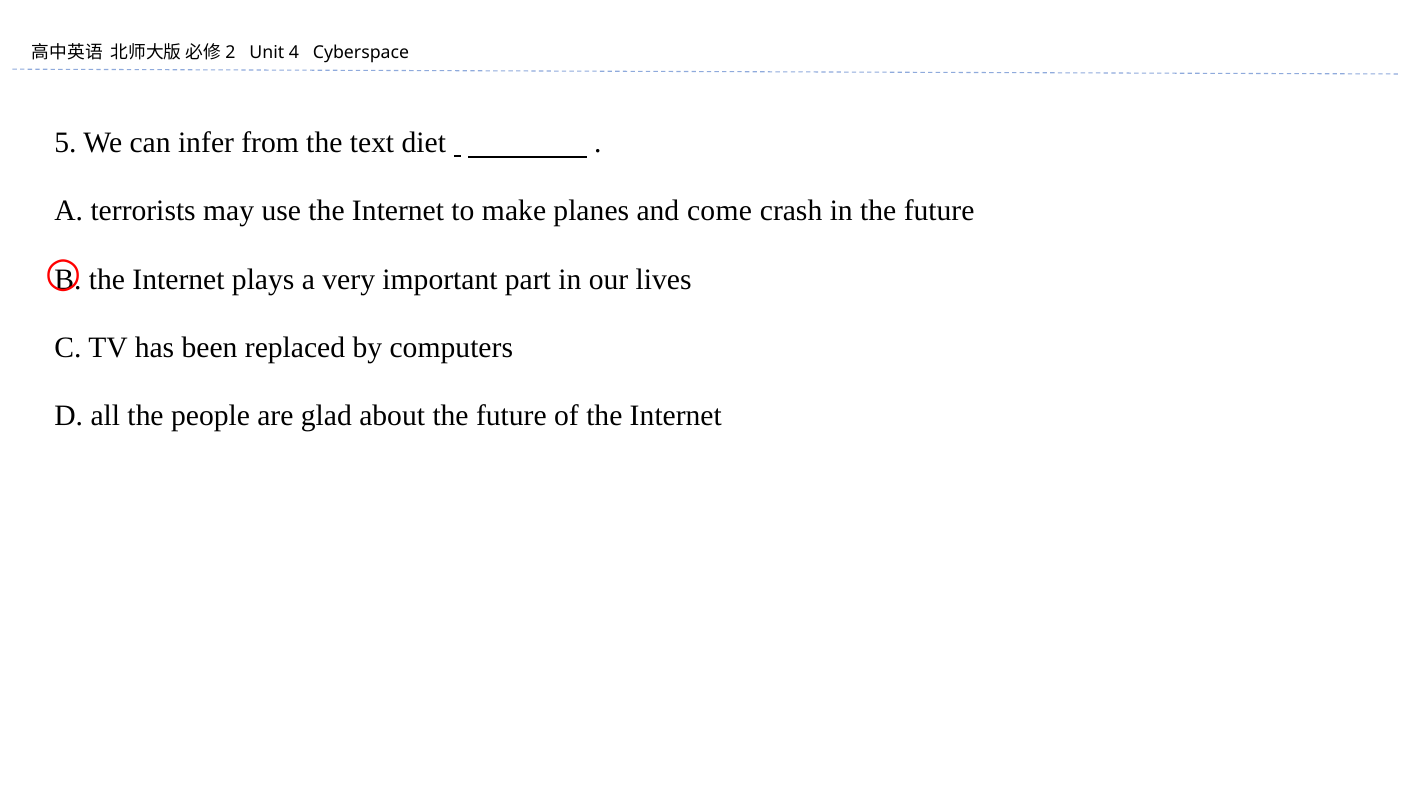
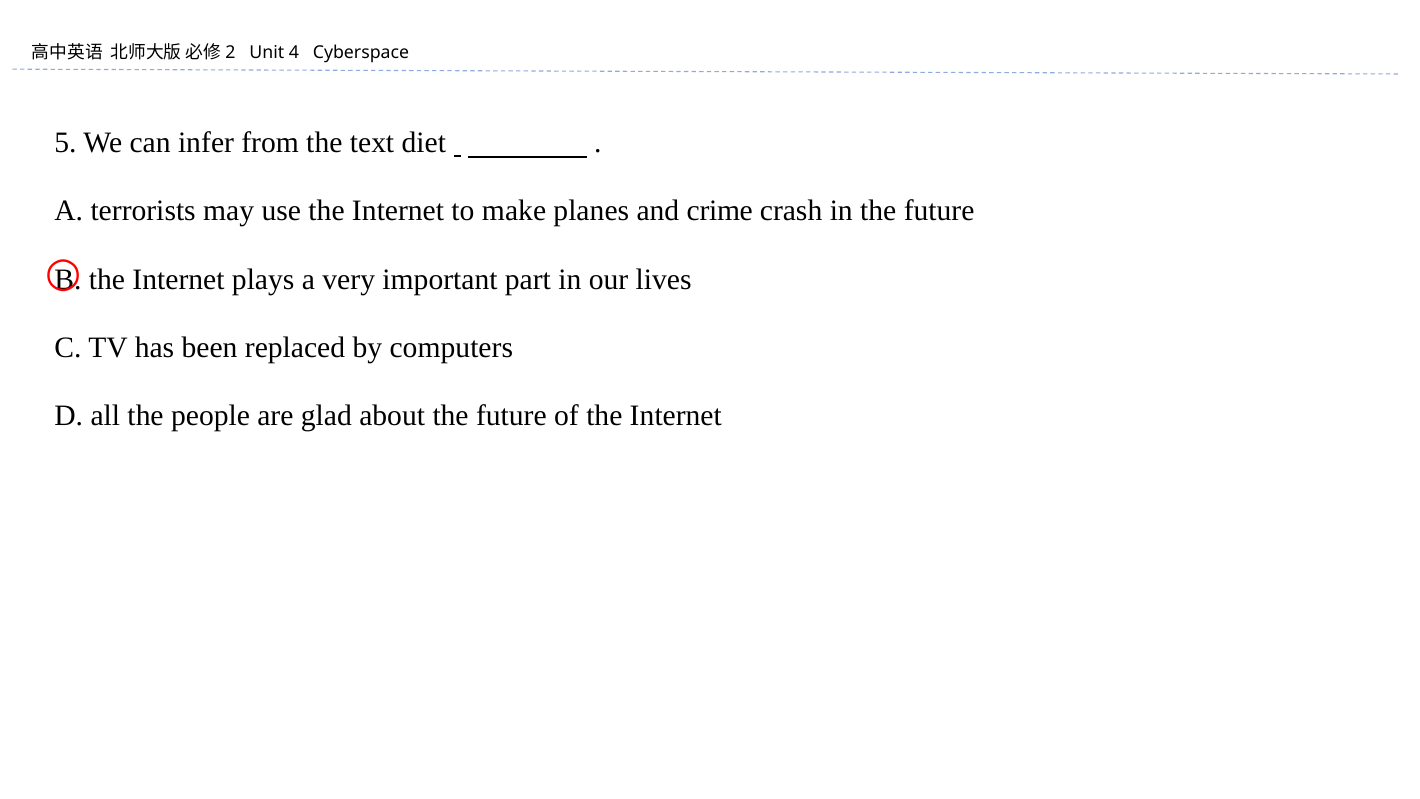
come: come -> crime (720, 211)
